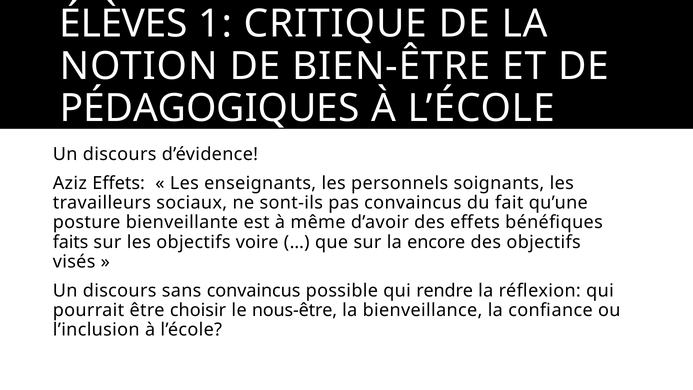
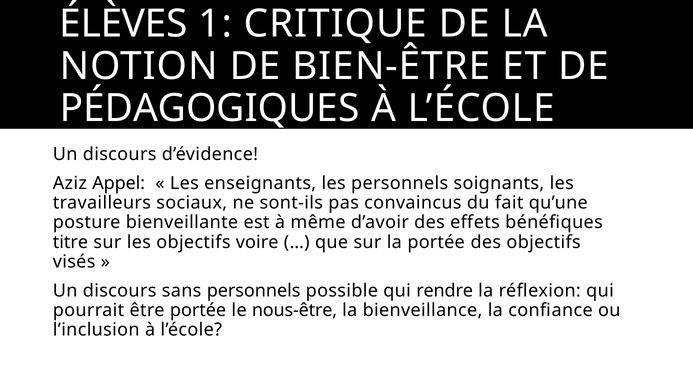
Aziz Effets: Effets -> Appel (119, 183)
faits: faits -> titre (70, 242)
la encore: encore -> portée (436, 242)
sans convaincus: convaincus -> personnels (254, 290)
être choisir: choisir -> portée (198, 310)
